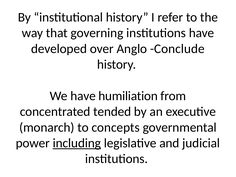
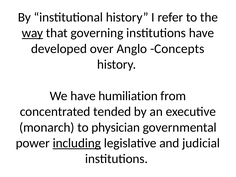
way underline: none -> present (32, 33)
Conclude: Conclude -> Concepts (177, 49)
concepts: concepts -> physician (116, 127)
